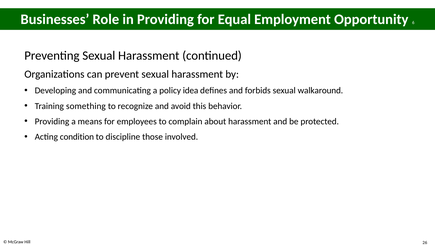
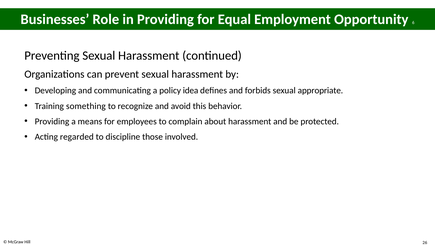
walkaround: walkaround -> appropriate (320, 90)
condition: condition -> regarded (77, 137)
